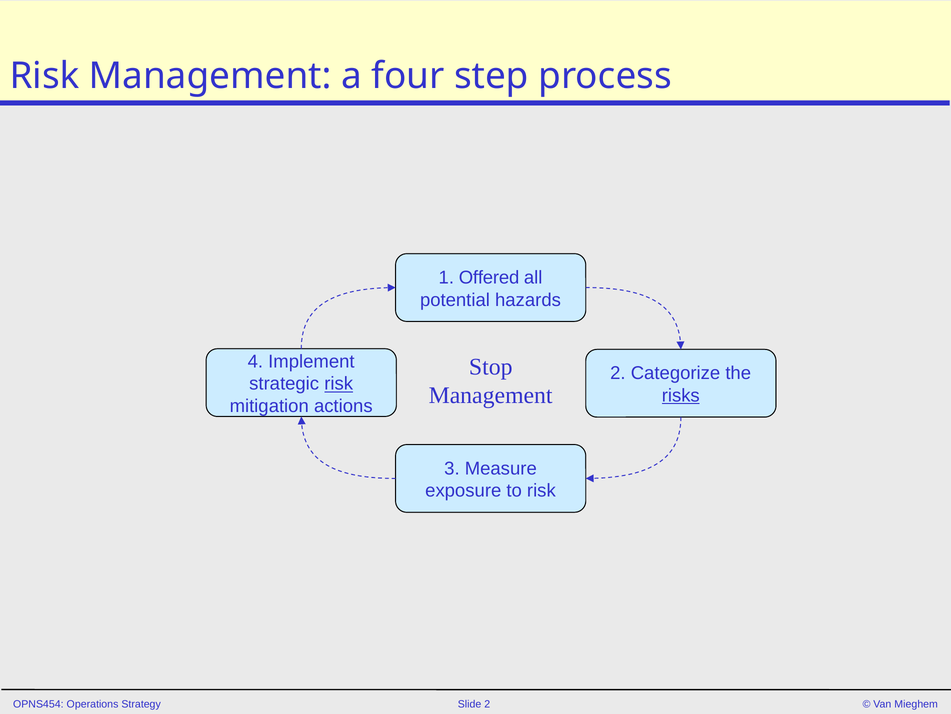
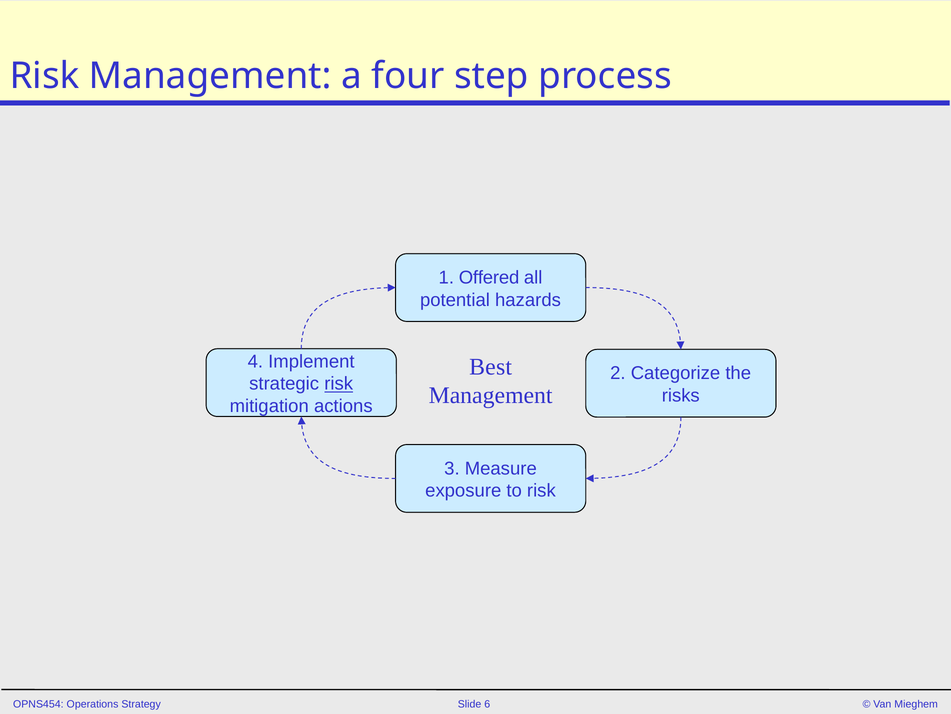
Stop: Stop -> Best (491, 367)
risks underline: present -> none (681, 395)
2: 2 -> 6 (487, 704)
